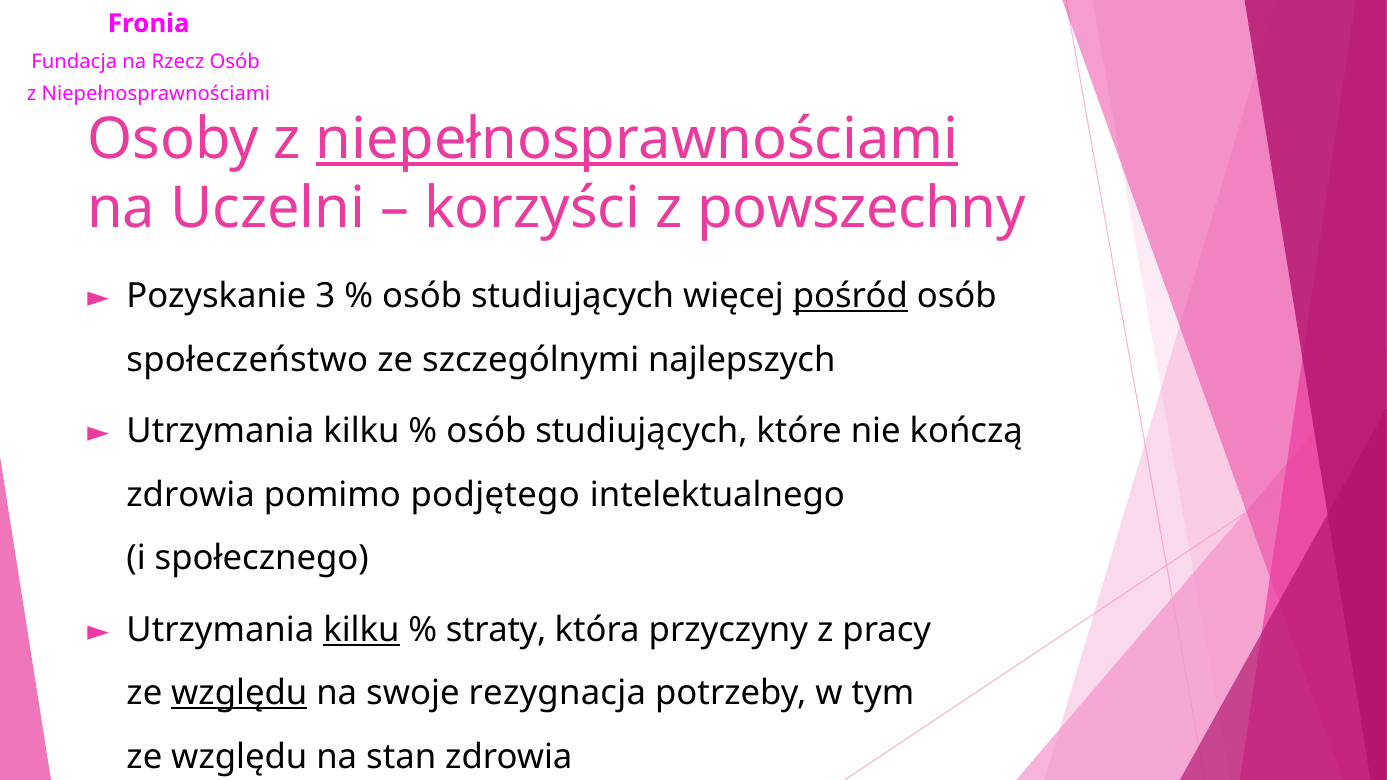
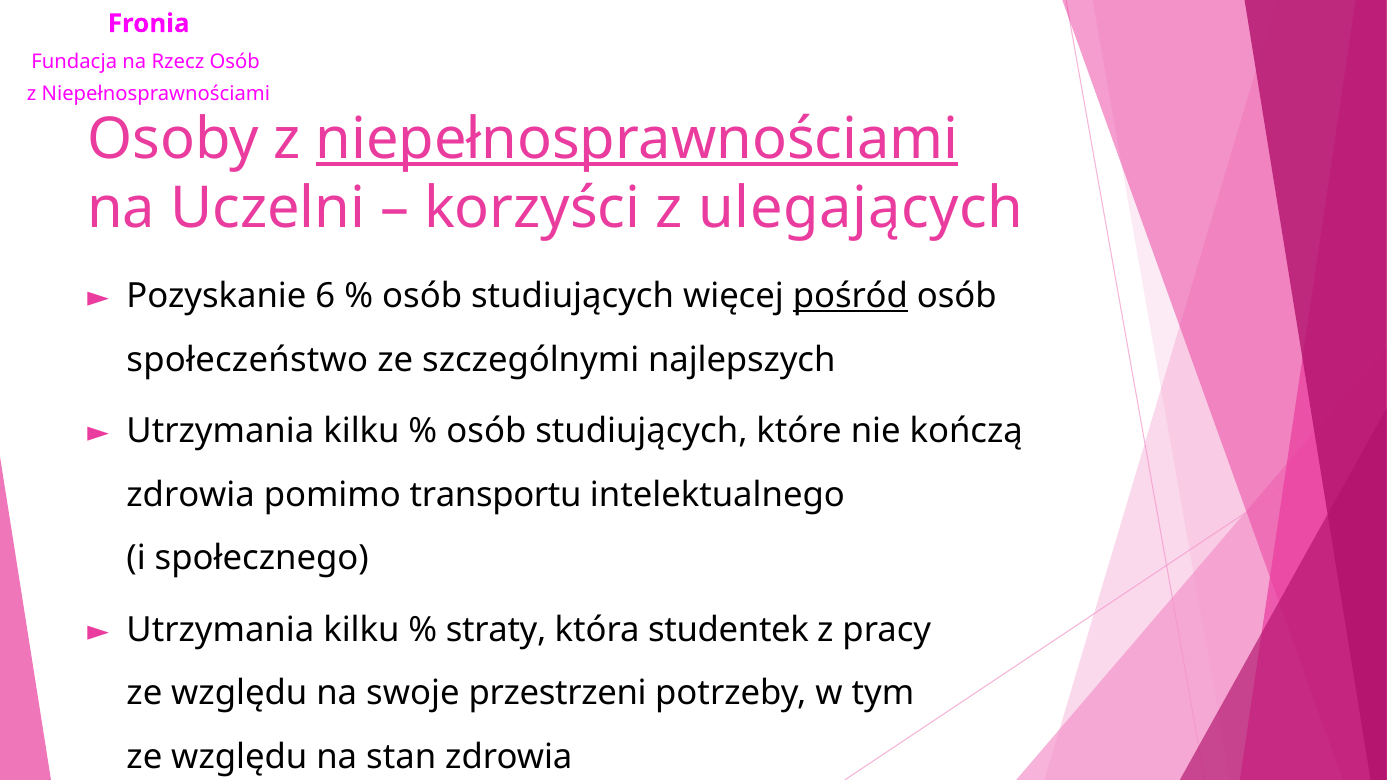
powszechny: powszechny -> ulegających (861, 209)
3: 3 -> 6 (325, 296)
podjętego: podjętego -> transportu (496, 495)
kilku underline: present -> none (361, 630)
przyczyny: przyczyny -> studentek (729, 630)
względu underline: present -> none (239, 694)
rezygnacja: rezygnacja -> przestrzeni (558, 694)
